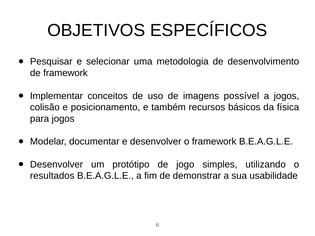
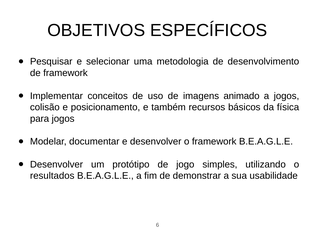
possível: possível -> animado (242, 96)
